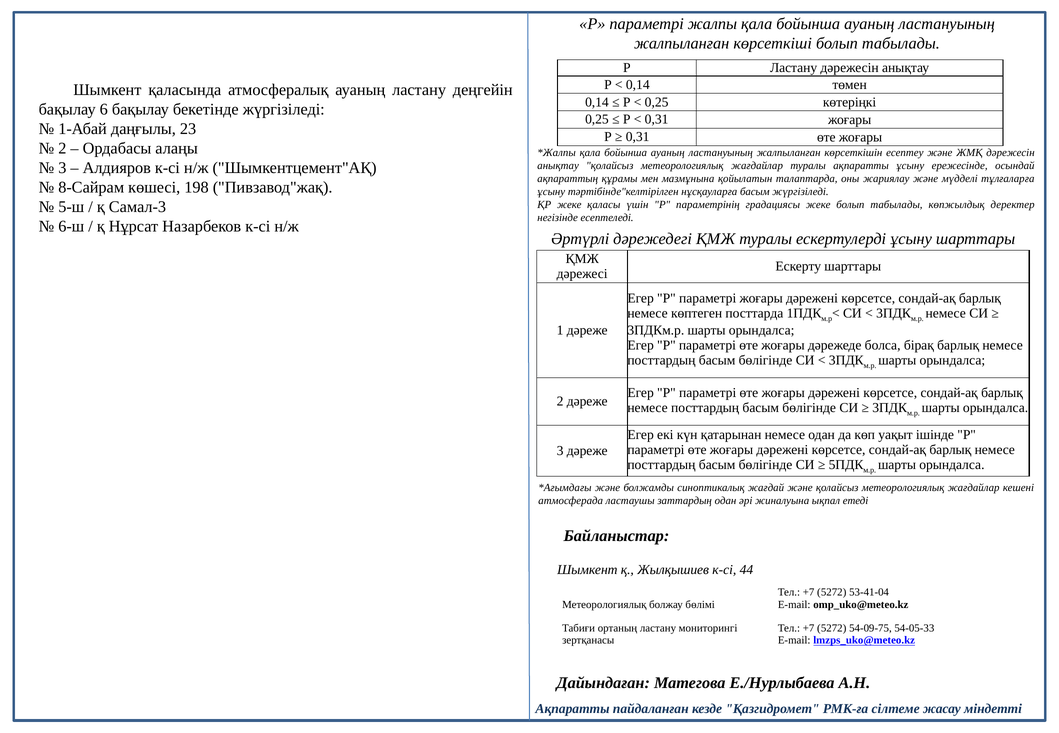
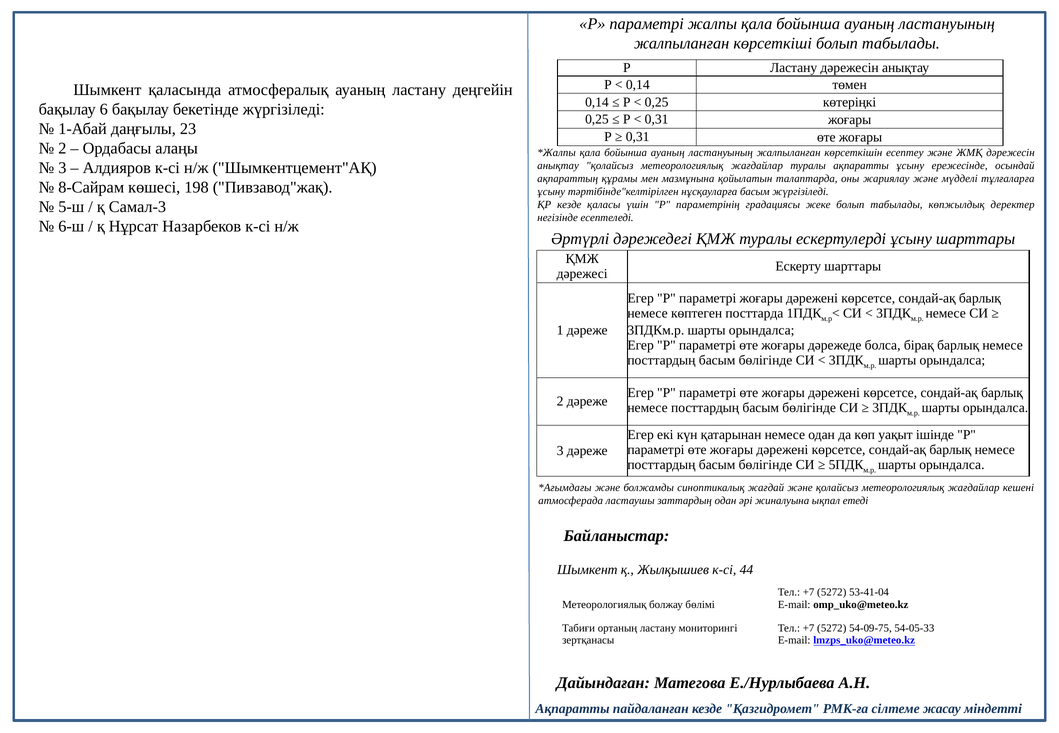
ҚР жеке: жеке -> кезде (569, 205)
